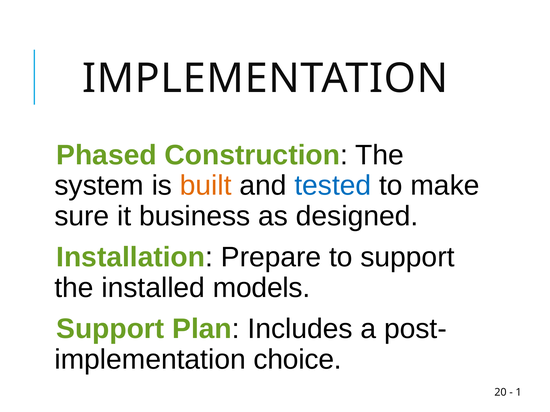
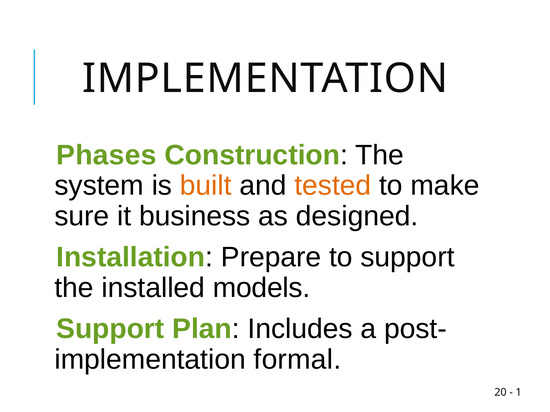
Phased: Phased -> Phases (106, 155)
tested colour: blue -> orange (333, 186)
choice: choice -> formal (297, 360)
